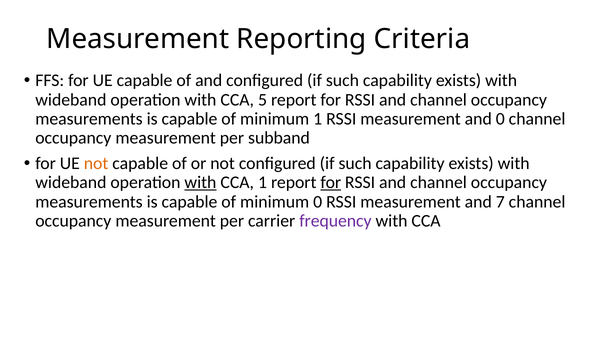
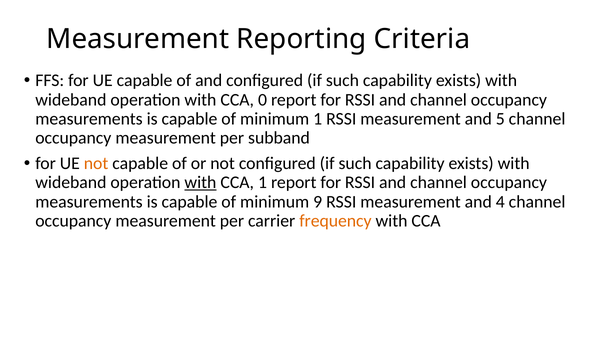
5: 5 -> 0 (263, 100)
and 0: 0 -> 5 (500, 119)
for underline: present -> none (331, 183)
minimum 0: 0 -> 9 (318, 202)
7: 7 -> 4 (500, 202)
frequency colour: purple -> orange (335, 221)
